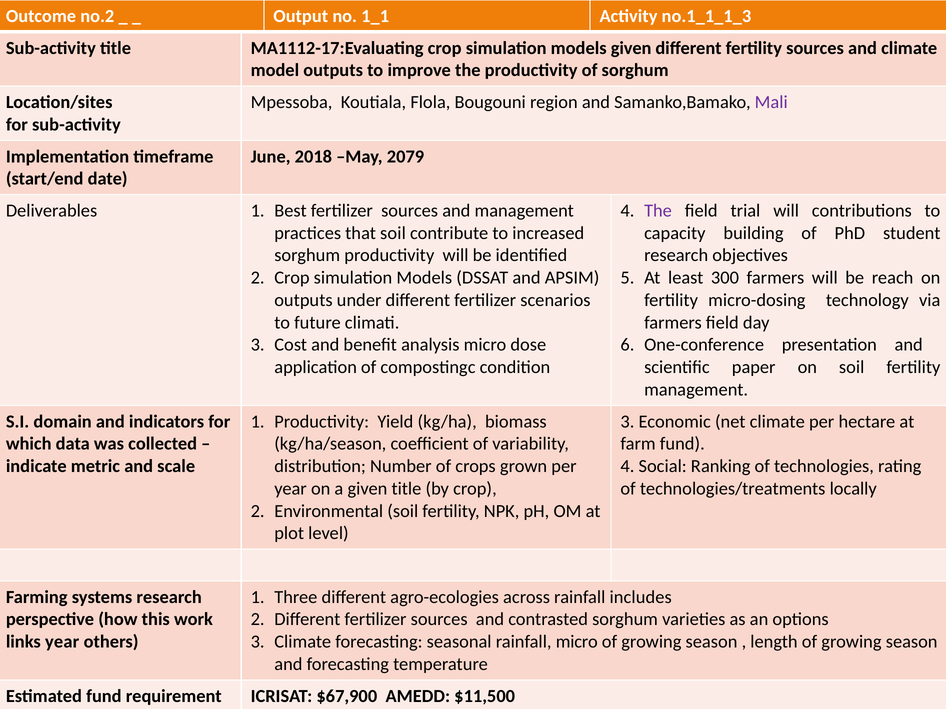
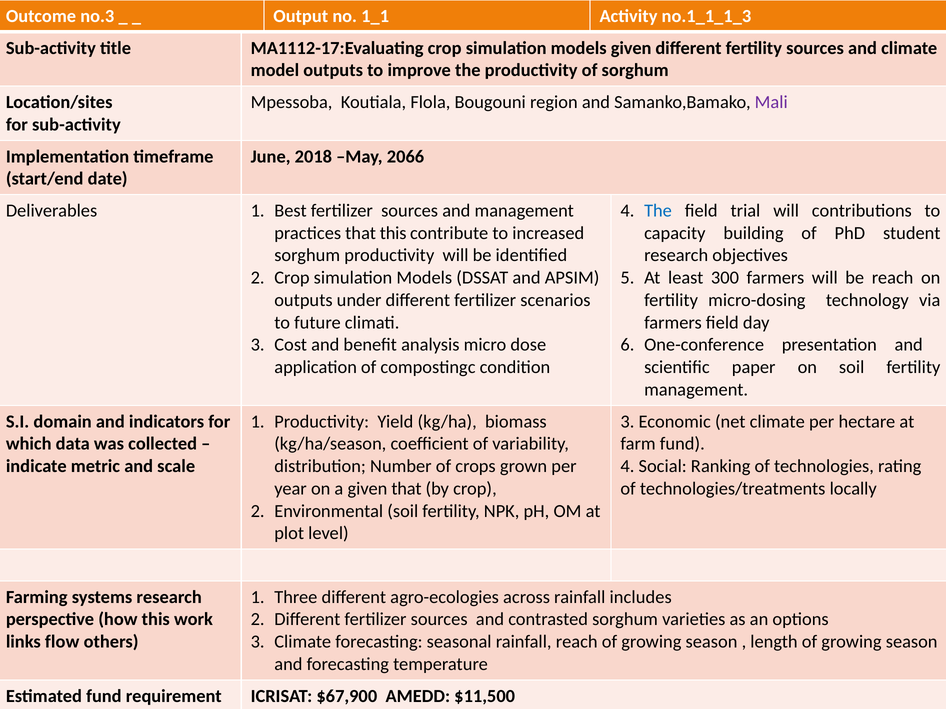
no.2: no.2 -> no.3 (97, 16)
2079: 2079 -> 2066 (405, 157)
The colour: purple -> blue (658, 211)
that soil: soil -> this (393, 233)
given title: title -> that (407, 489)
links year: year -> flow (62, 642)
rainfall micro: micro -> reach (577, 642)
